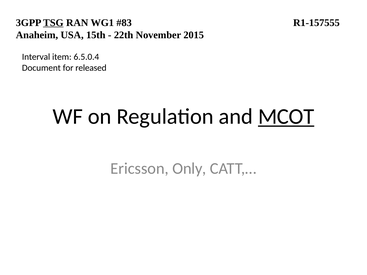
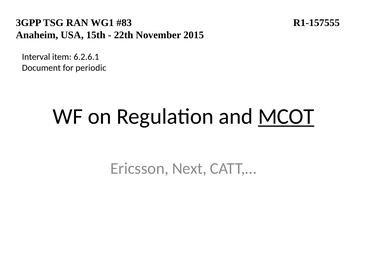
TSG underline: present -> none (53, 23)
6.5.0.4: 6.5.0.4 -> 6.2.6.1 (86, 57)
released: released -> periodic (91, 68)
Only: Only -> Next (189, 169)
